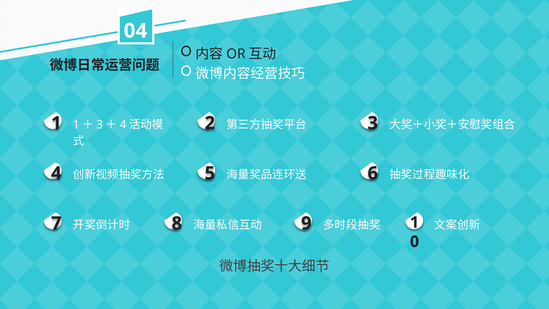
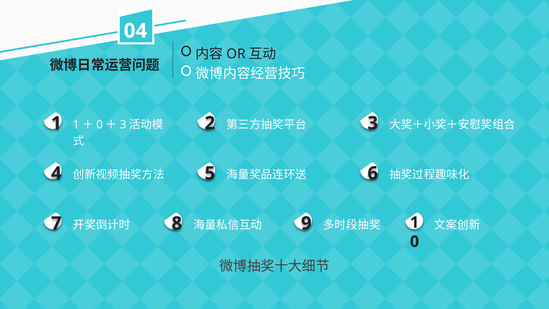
3: 3 -> 0 (100, 125)
4: 4 -> 3 (123, 125)
